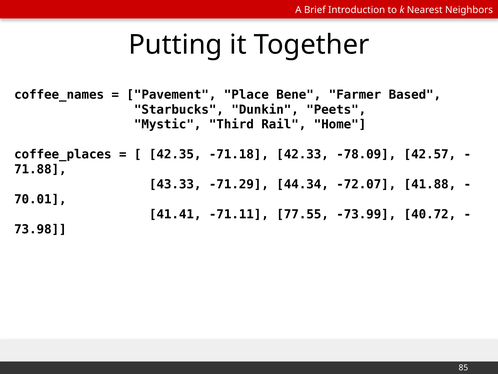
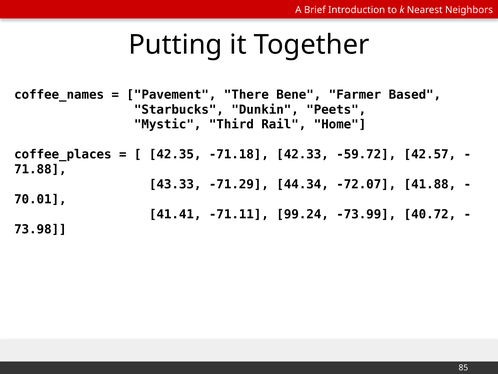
Place: Place -> There (246, 94)
-78.09: -78.09 -> -59.72 (366, 154)
77.55: 77.55 -> 99.24 (303, 214)
